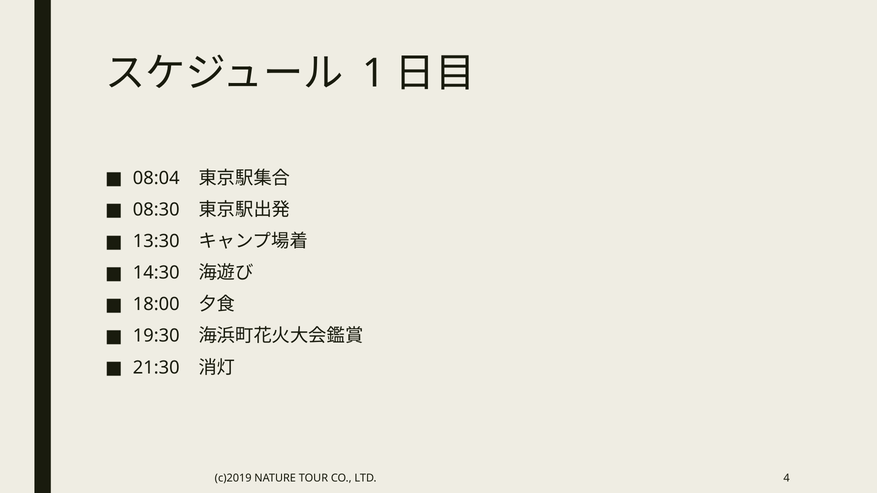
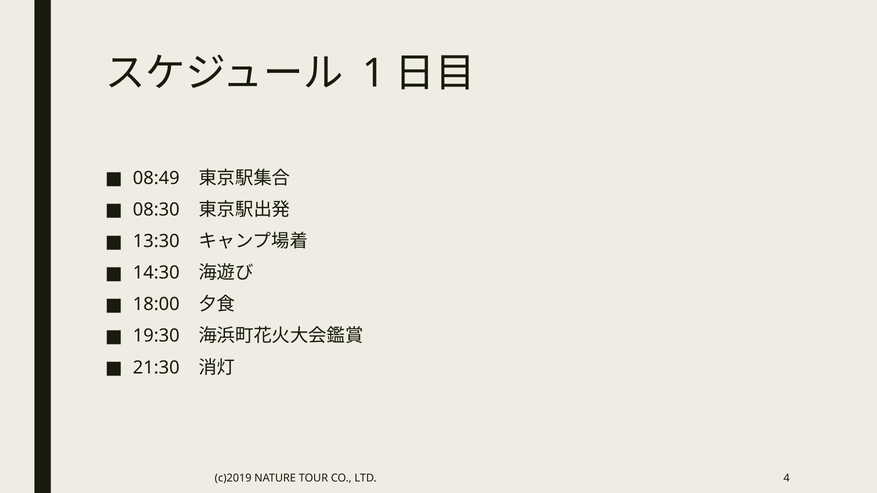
08:04: 08:04 -> 08:49 (156, 178)
